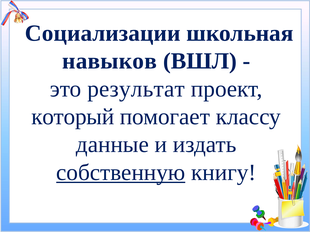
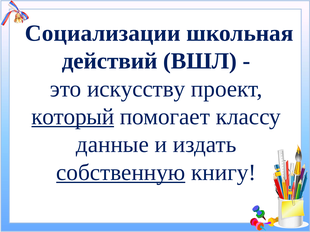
навыков: навыков -> действий (110, 61)
результат: результат -> искусству (136, 89)
который underline: none -> present (73, 117)
